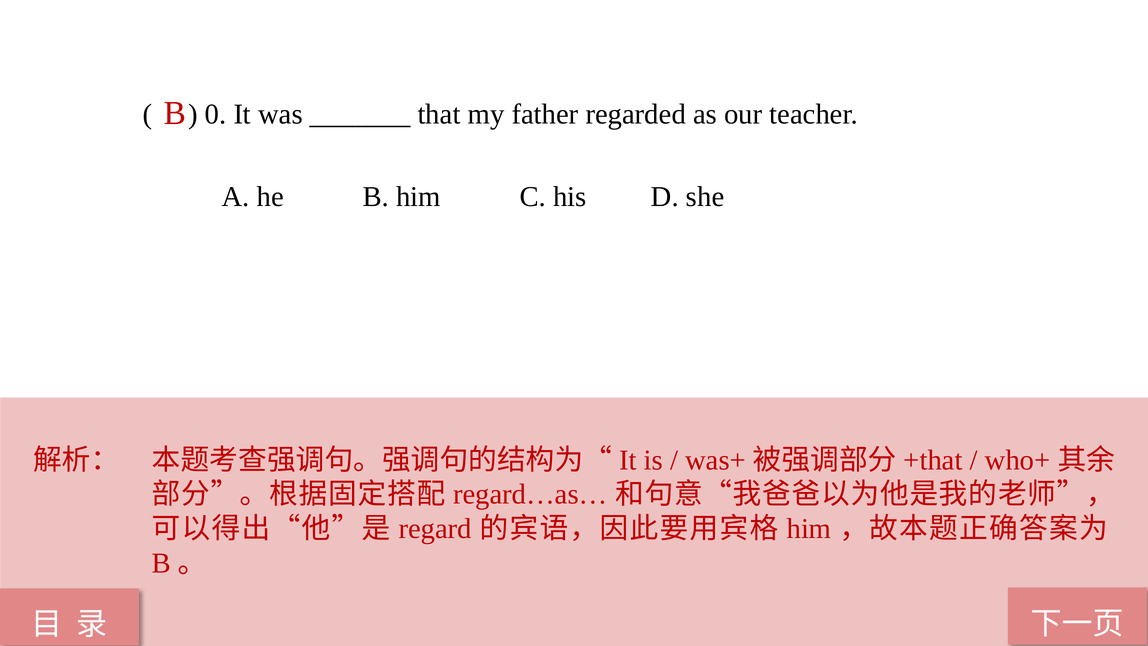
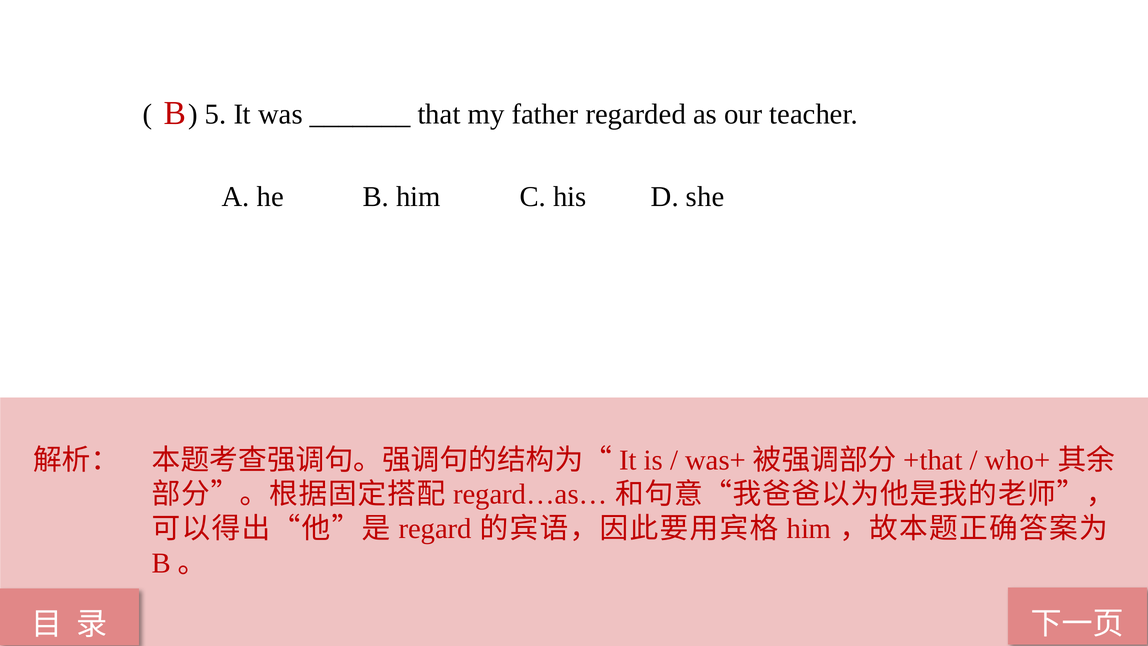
0: 0 -> 5 (216, 114)
